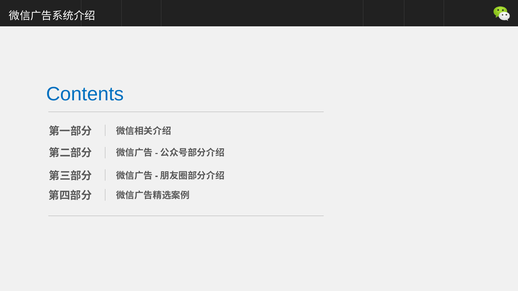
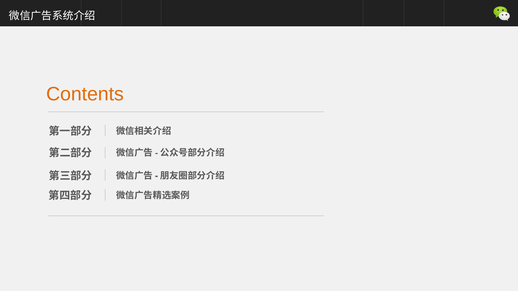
Contents colour: blue -> orange (85, 94)
